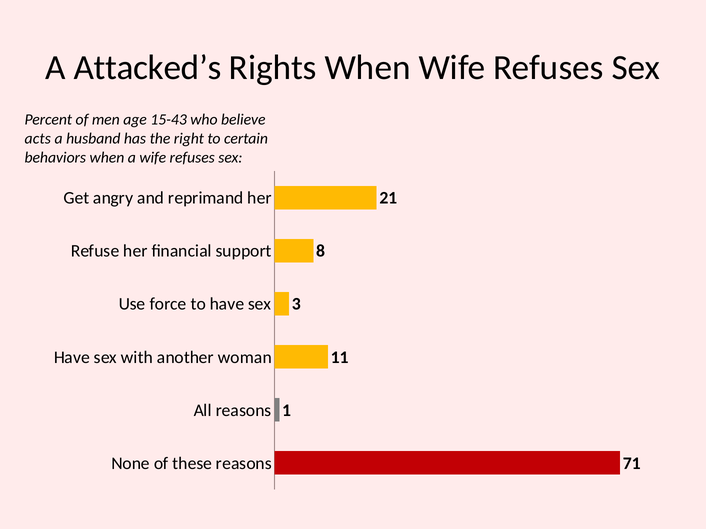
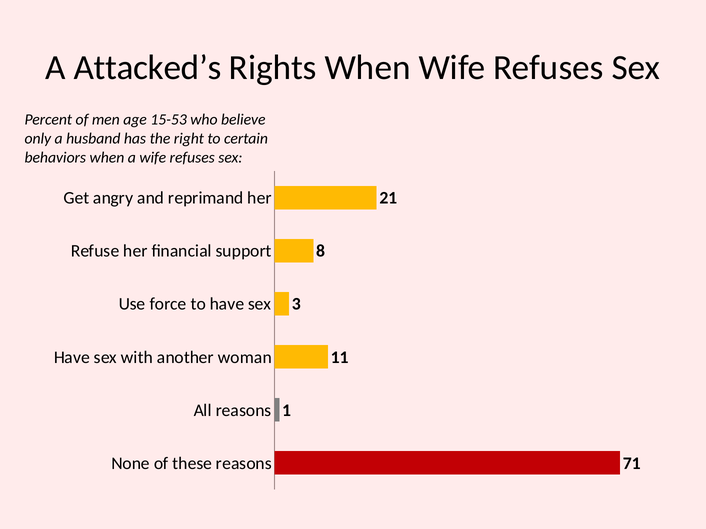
15-43: 15-43 -> 15-53 (169, 120)
acts: acts -> only (38, 139)
